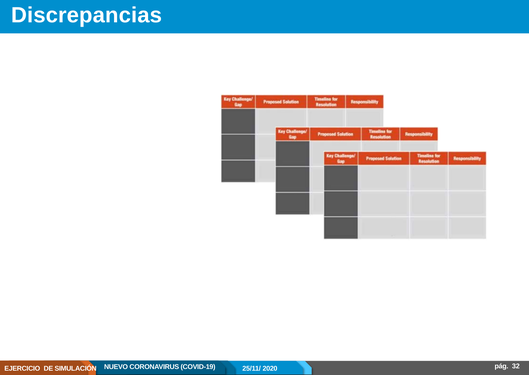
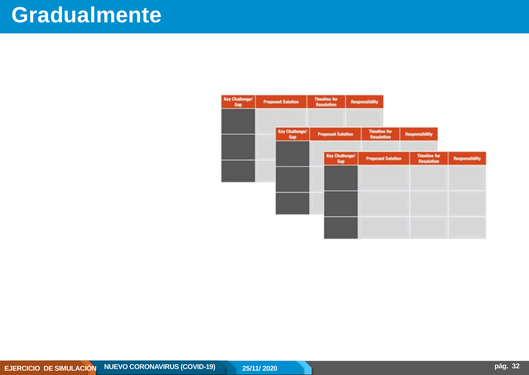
Discrepancias: Discrepancias -> Gradualmente (87, 15)
